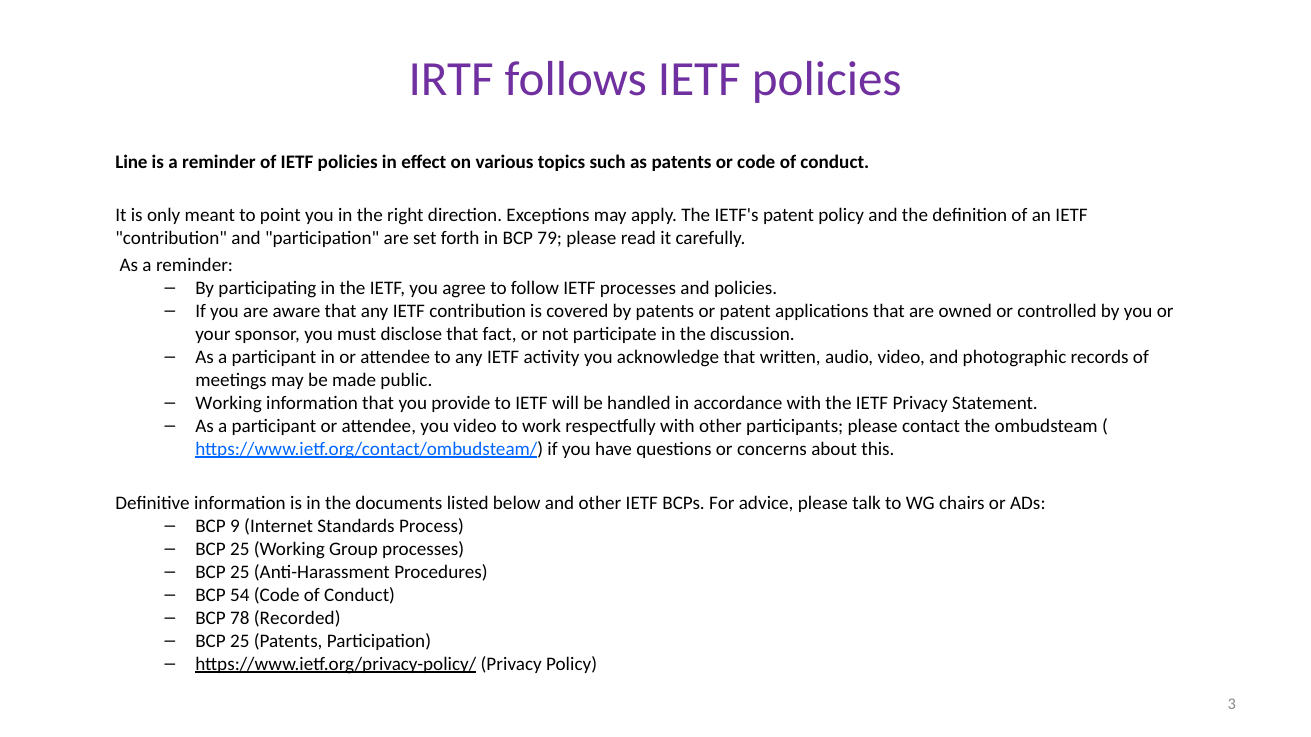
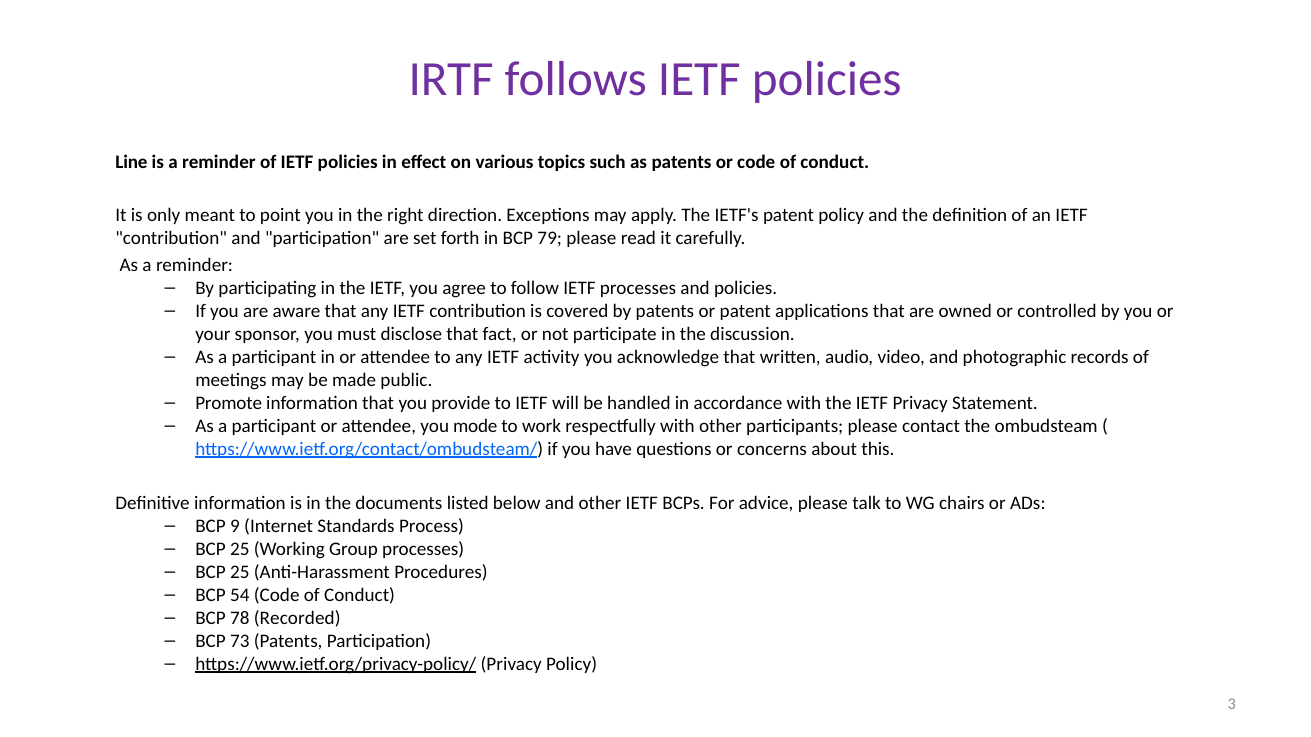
Working: Working -> Promote (229, 403)
you video: video -> mode (475, 426)
25: 25 -> 73 (240, 641)
